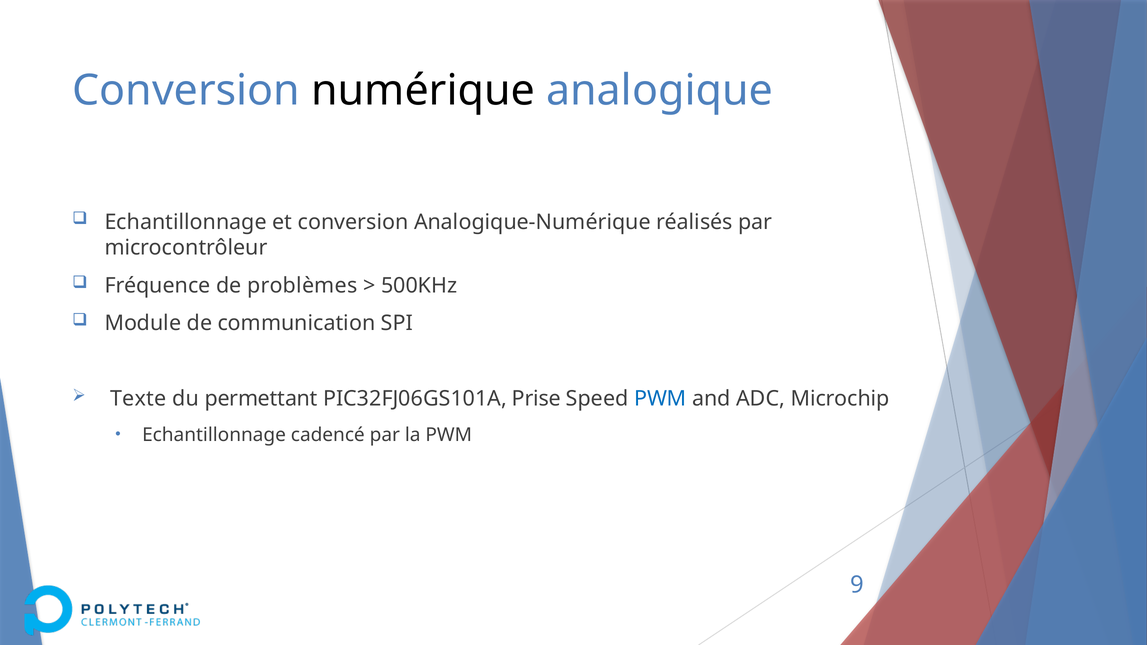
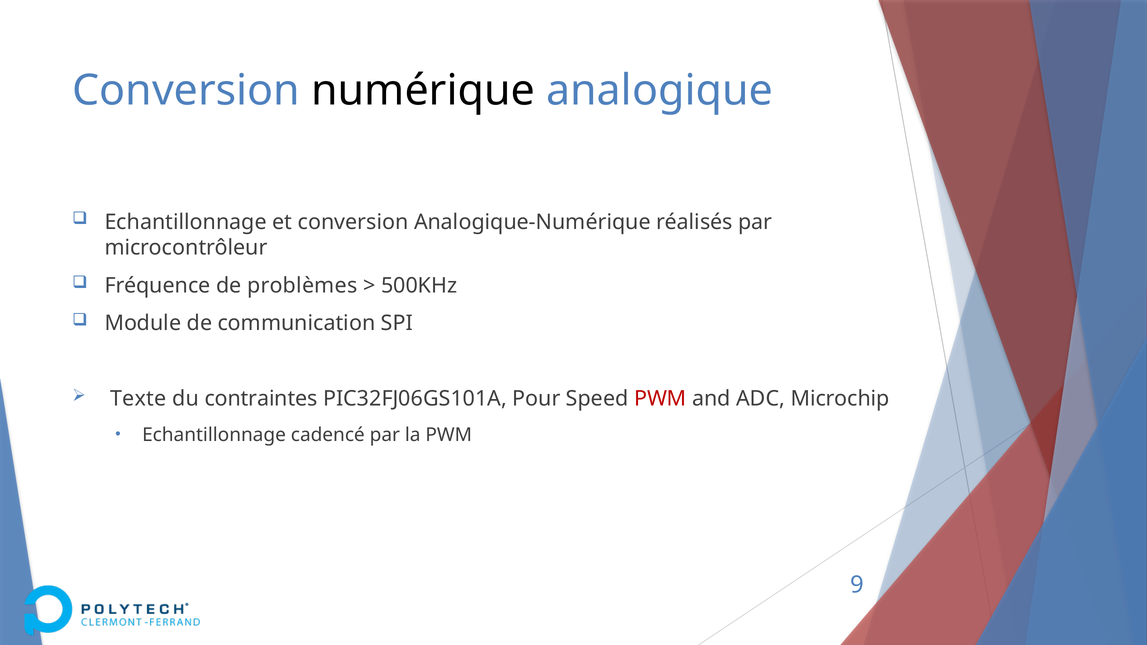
permettant: permettant -> contraintes (261, 399)
Prise: Prise -> Pour (536, 399)
PWM colour: blue -> red (660, 399)
